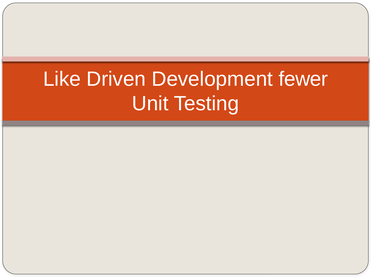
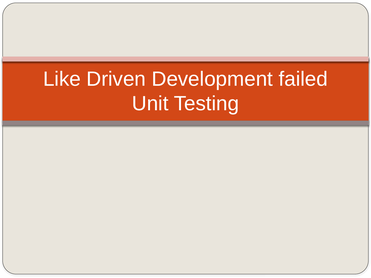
fewer: fewer -> failed (303, 79)
